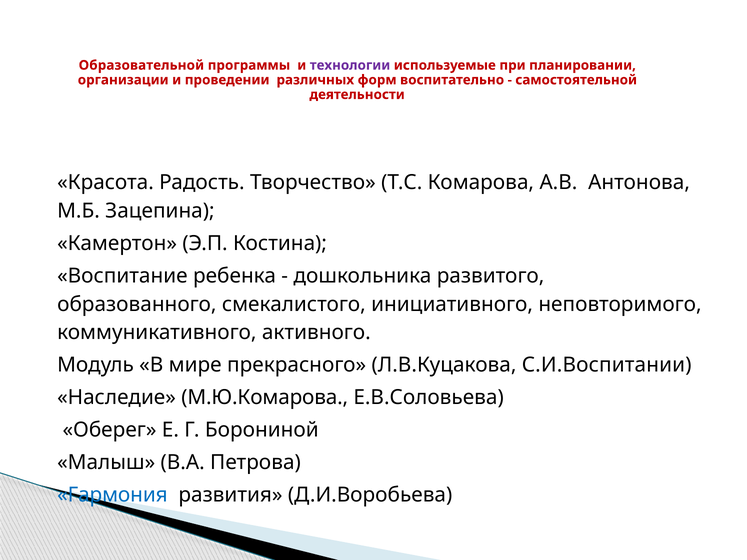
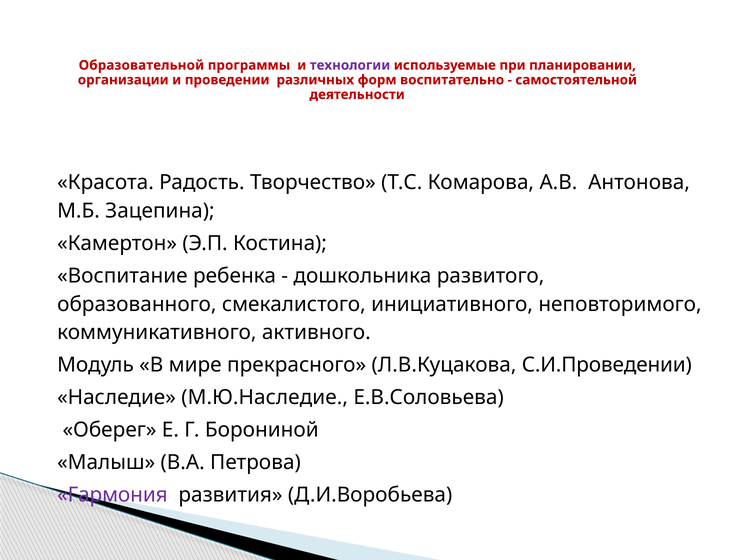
С.И.Воспитании: С.И.Воспитании -> С.И.Проведении (607, 365)
М.Ю.Комарова: М.Ю.Комарова -> М.Ю.Наследие (265, 398)
Гармония colour: blue -> purple (112, 495)
